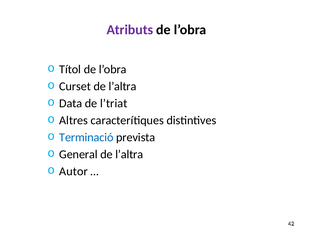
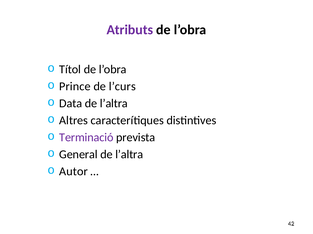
Curset: Curset -> Prince (75, 87)
l’altra: l’altra -> l’curs (122, 87)
Data de l’triat: l’triat -> l’altra (114, 104)
Terminació colour: blue -> purple (86, 138)
